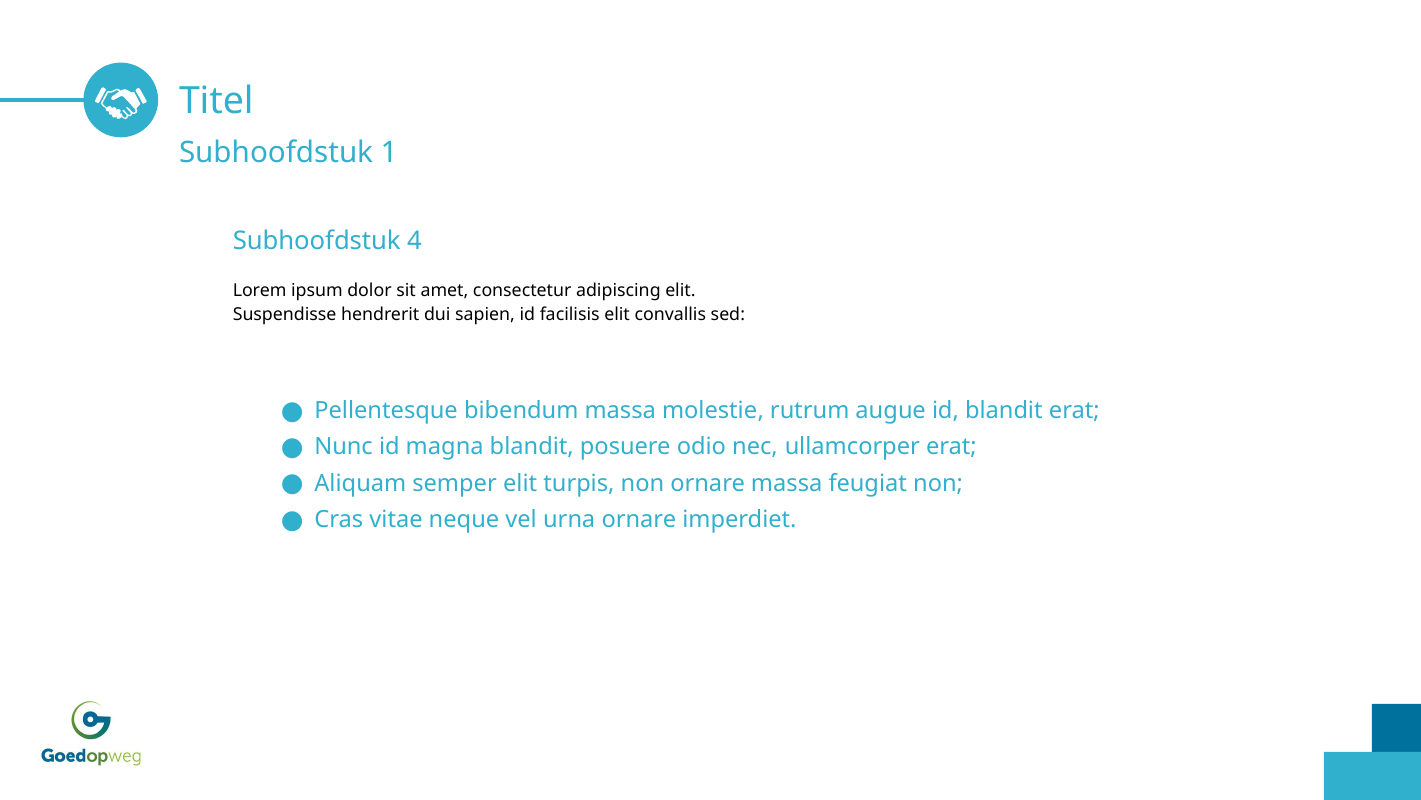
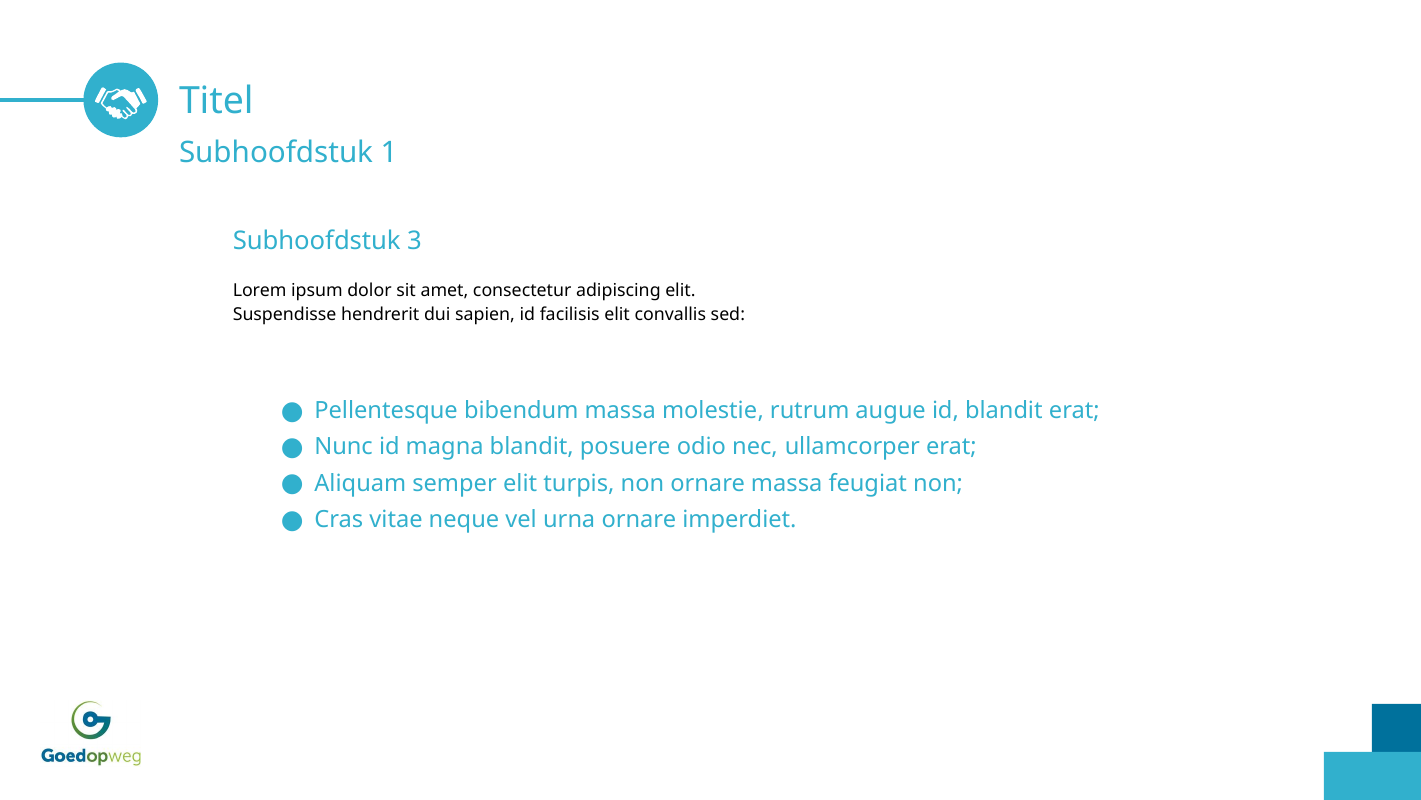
4: 4 -> 3 (415, 241)
